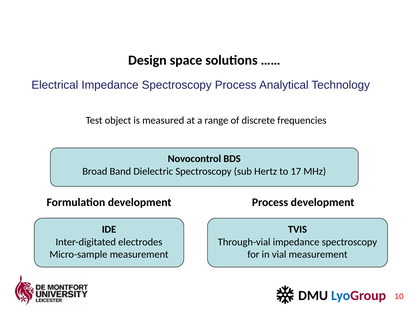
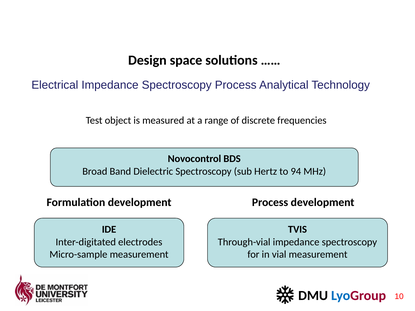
17: 17 -> 94 (296, 171)
